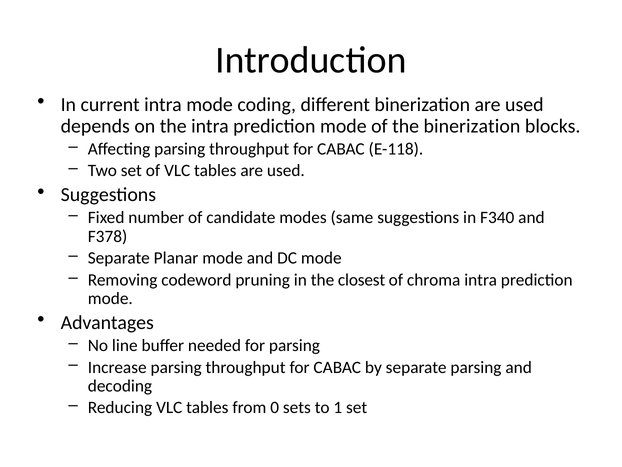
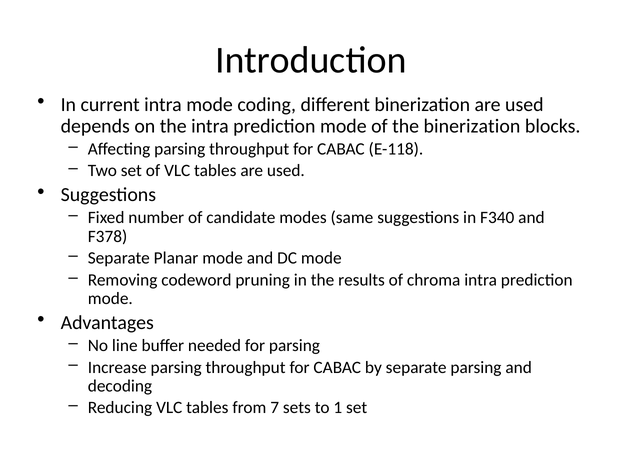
closest: closest -> results (362, 280)
0: 0 -> 7 (275, 407)
